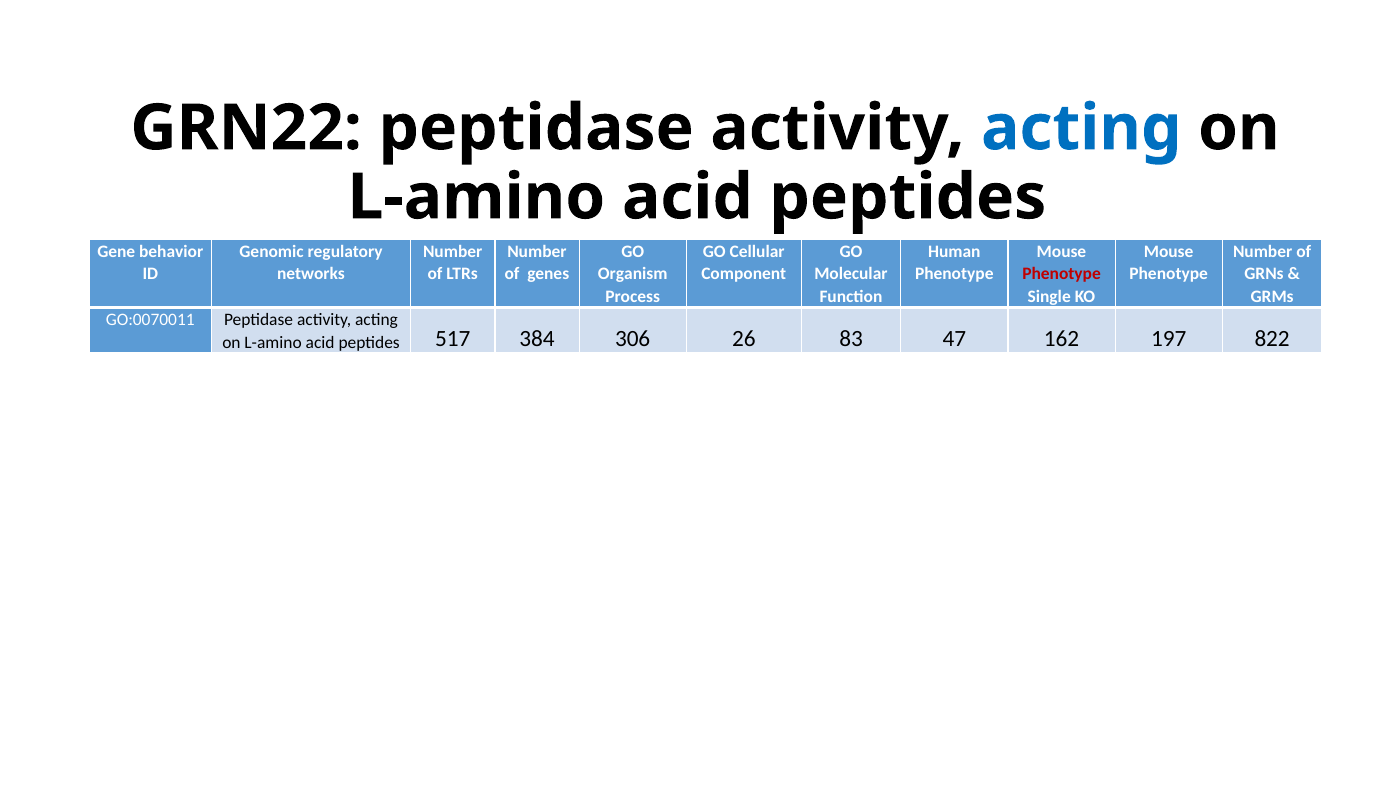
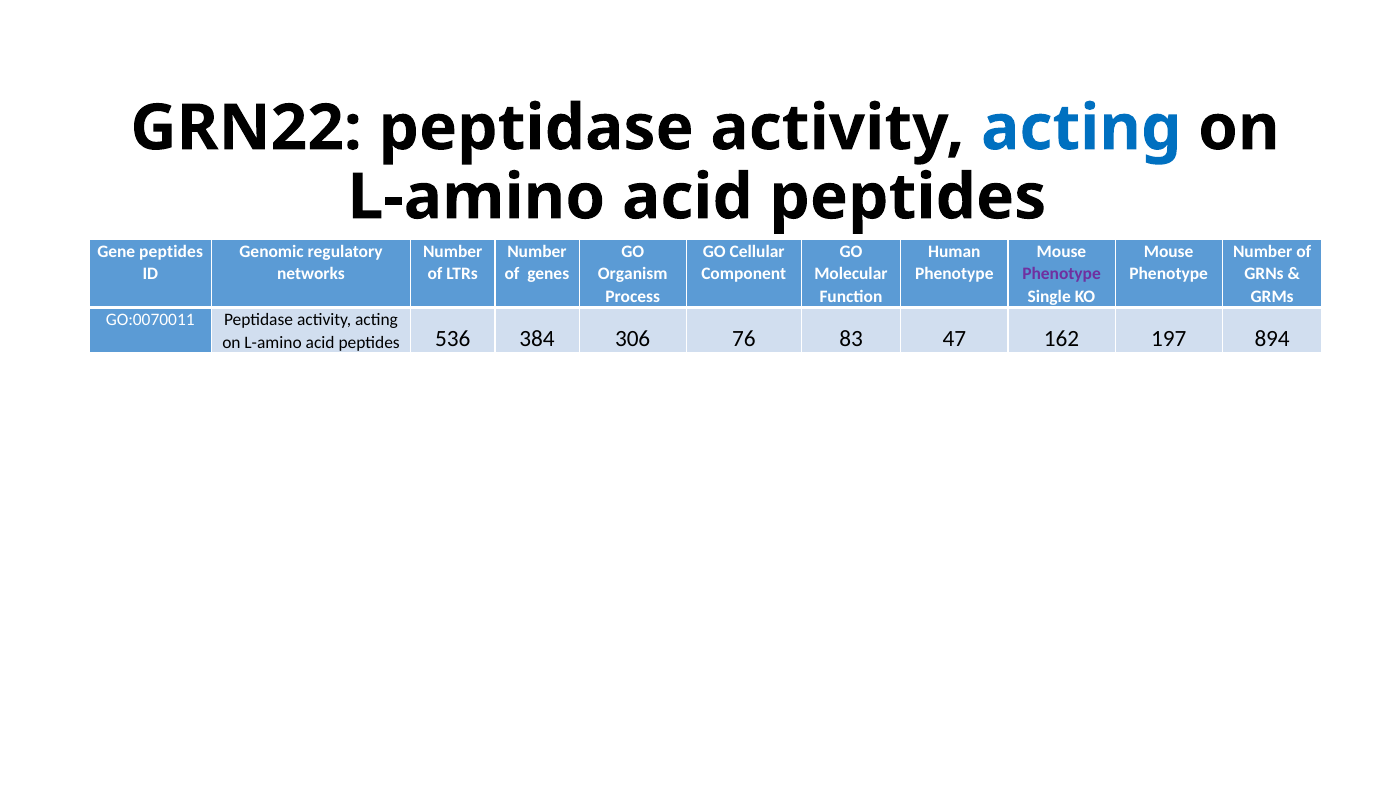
Gene behavior: behavior -> peptides (171, 251)
Phenotype colour: red -> purple (1062, 274)
517: 517 -> 536 (453, 339)
26: 26 -> 76 (744, 339)
822: 822 -> 894 (1272, 339)
